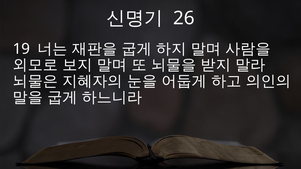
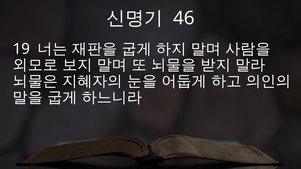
26: 26 -> 46 (184, 18)
